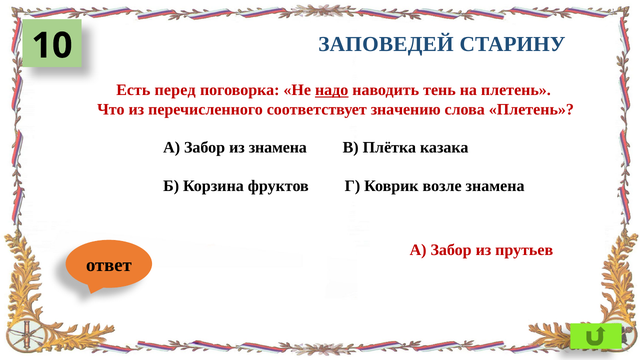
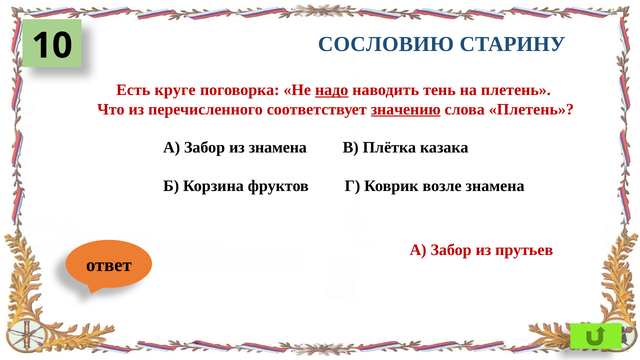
ЗАПОВЕДЕЙ: ЗАПОВЕДЕЙ -> СОСЛОВИЮ (386, 44)
перед: перед -> круге (175, 90)
значению underline: none -> present (406, 109)
